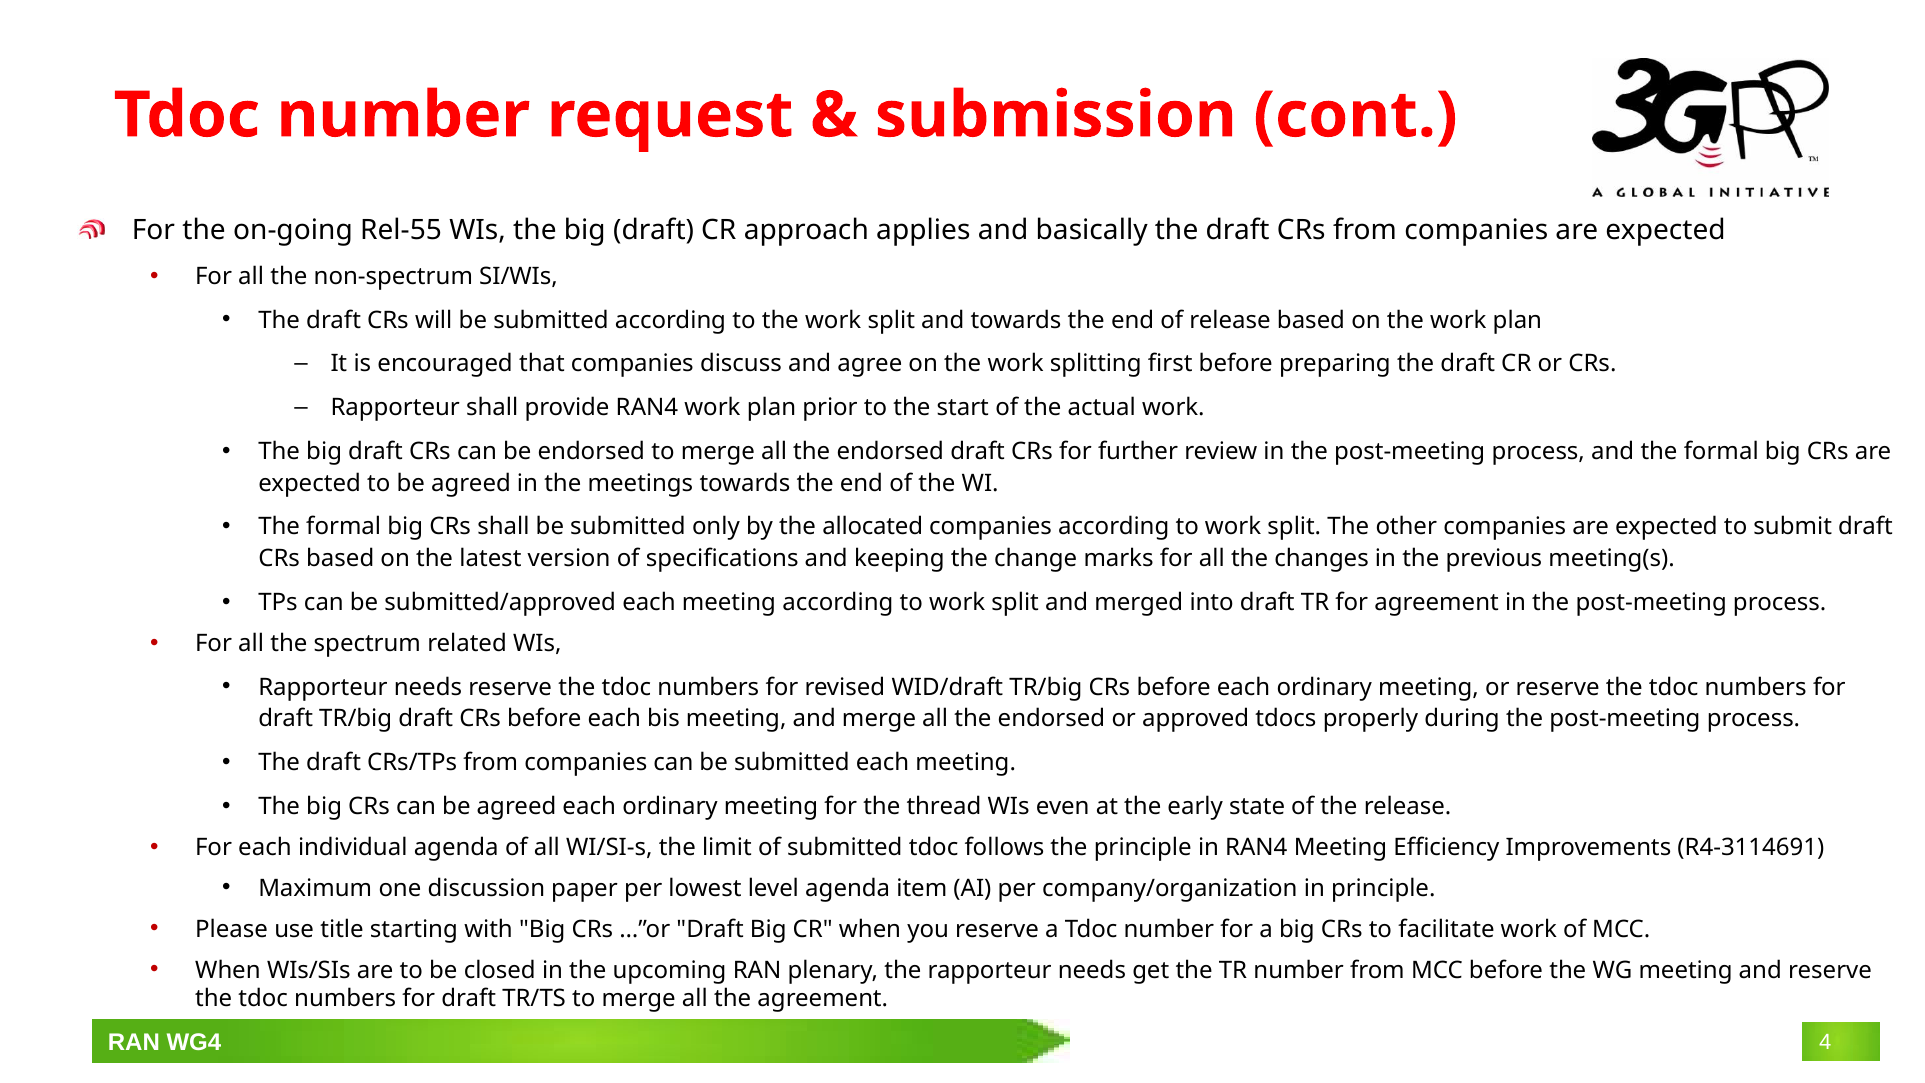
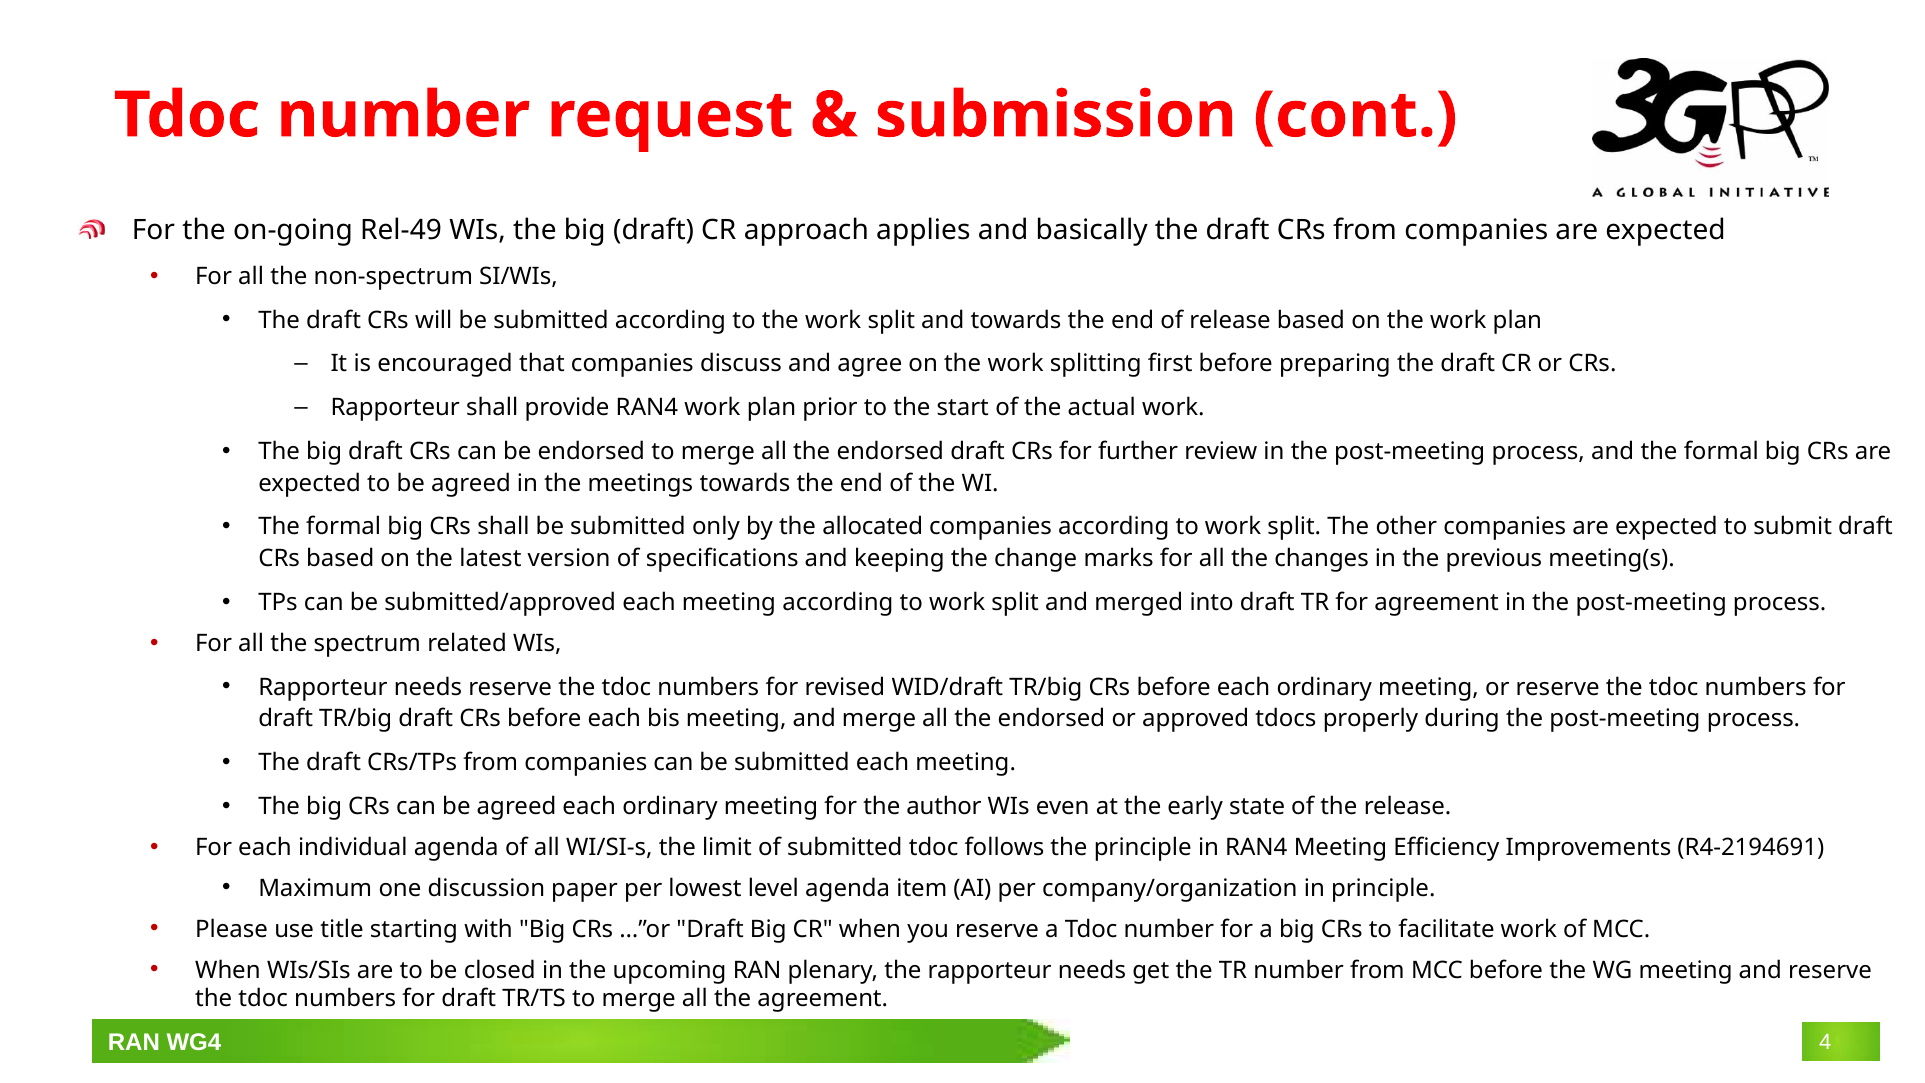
Rel-55: Rel-55 -> Rel-49 (401, 230)
thread: thread -> author (944, 806)
R4-3114691: R4-3114691 -> R4-2194691 (1751, 847)
